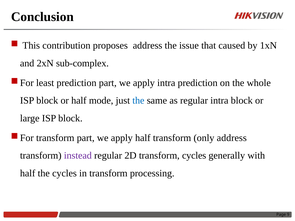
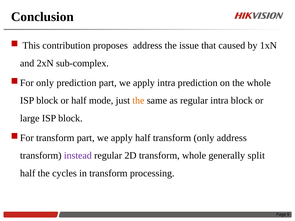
least: least -> only (45, 83)
the colour: blue -> orange (138, 101)
transform cycles: cycles -> whole (194, 156)
with: with -> split (256, 156)
